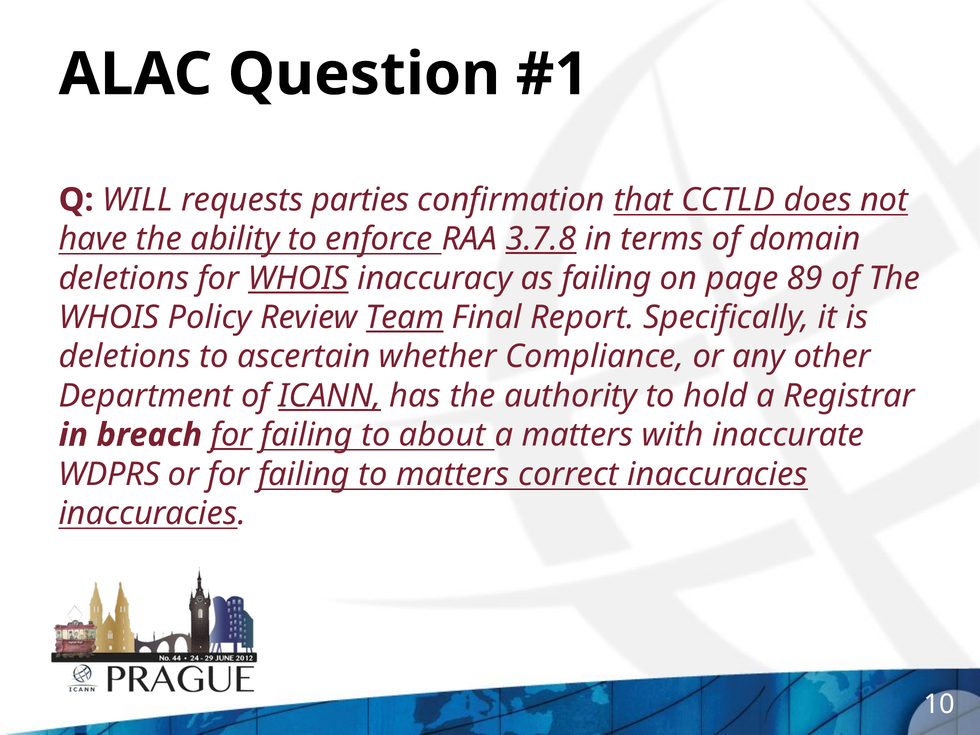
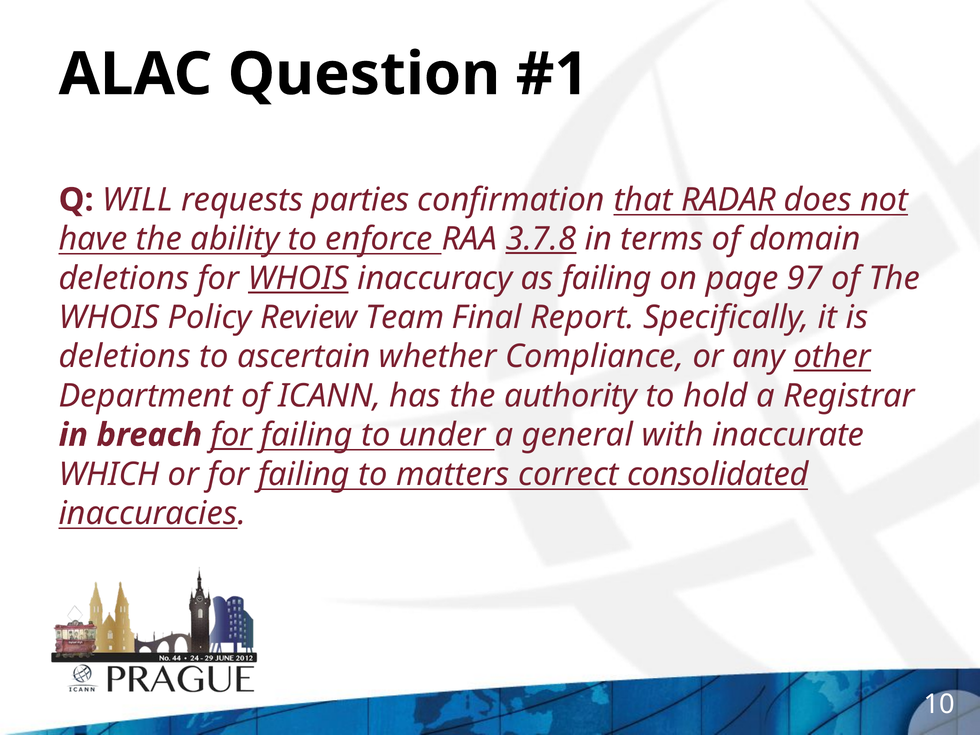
CCTLD: CCTLD -> RADAR (729, 200)
89: 89 -> 97 (805, 278)
Team underline: present -> none (405, 317)
other underline: none -> present (832, 357)
ICANN underline: present -> none (330, 396)
about: about -> under (442, 435)
a matters: matters -> general (577, 435)
WDPRS: WDPRS -> WHICH (109, 474)
correct inaccuracies: inaccuracies -> consolidated (718, 474)
